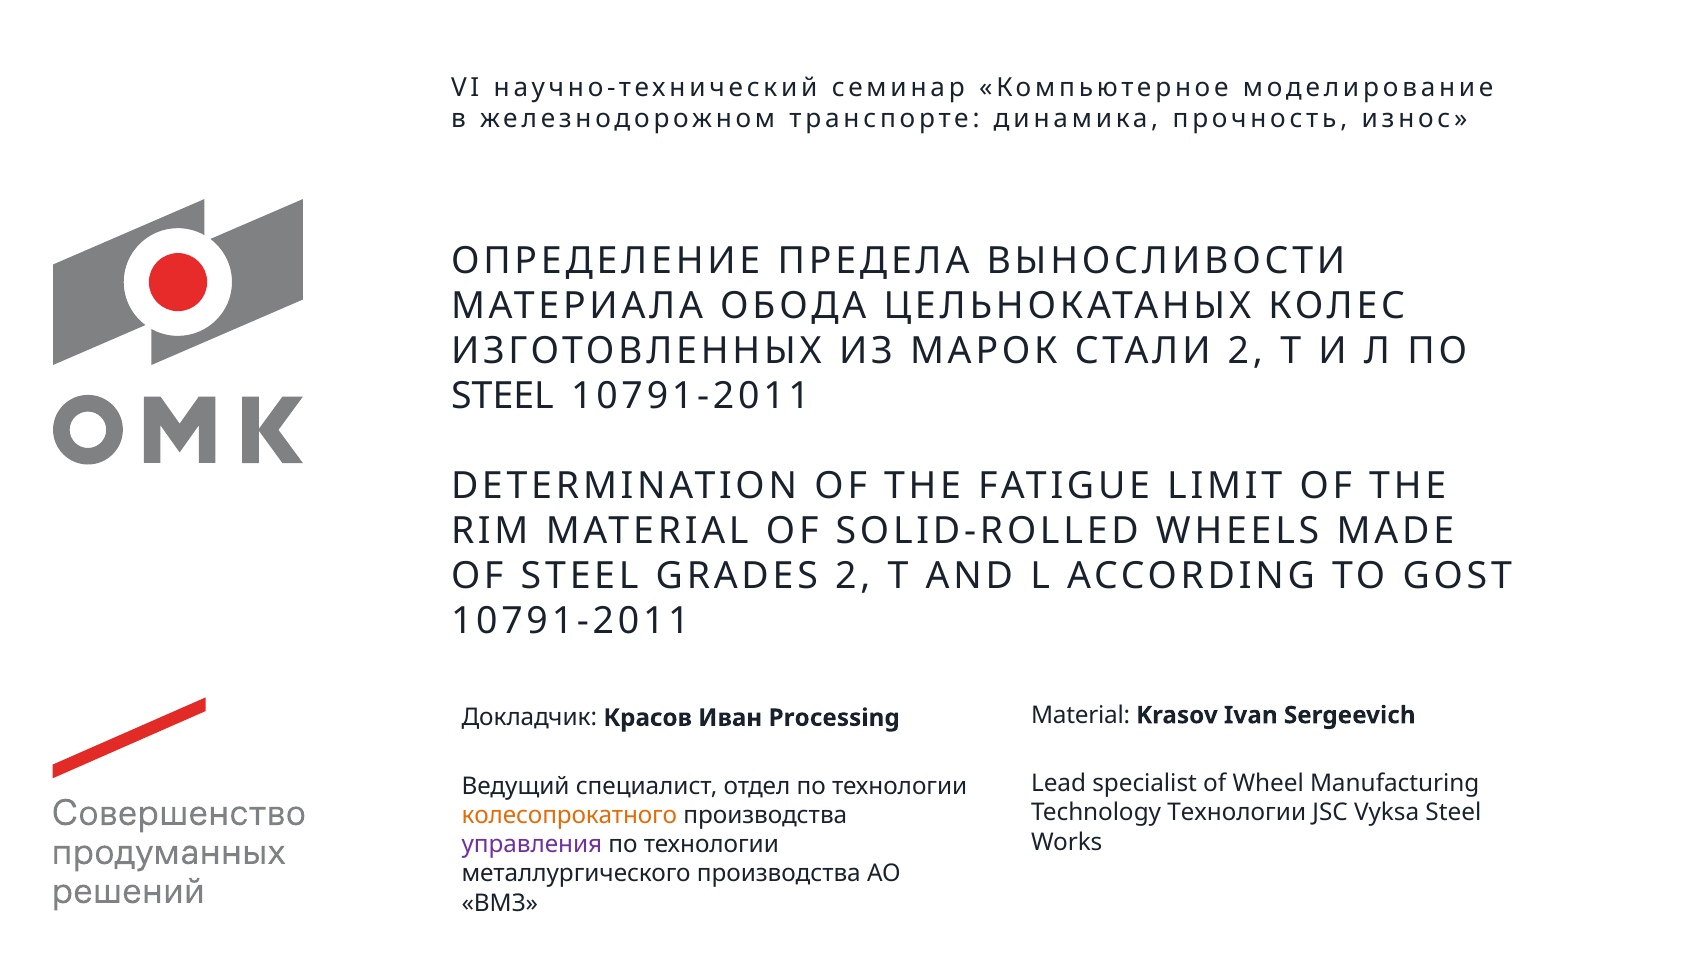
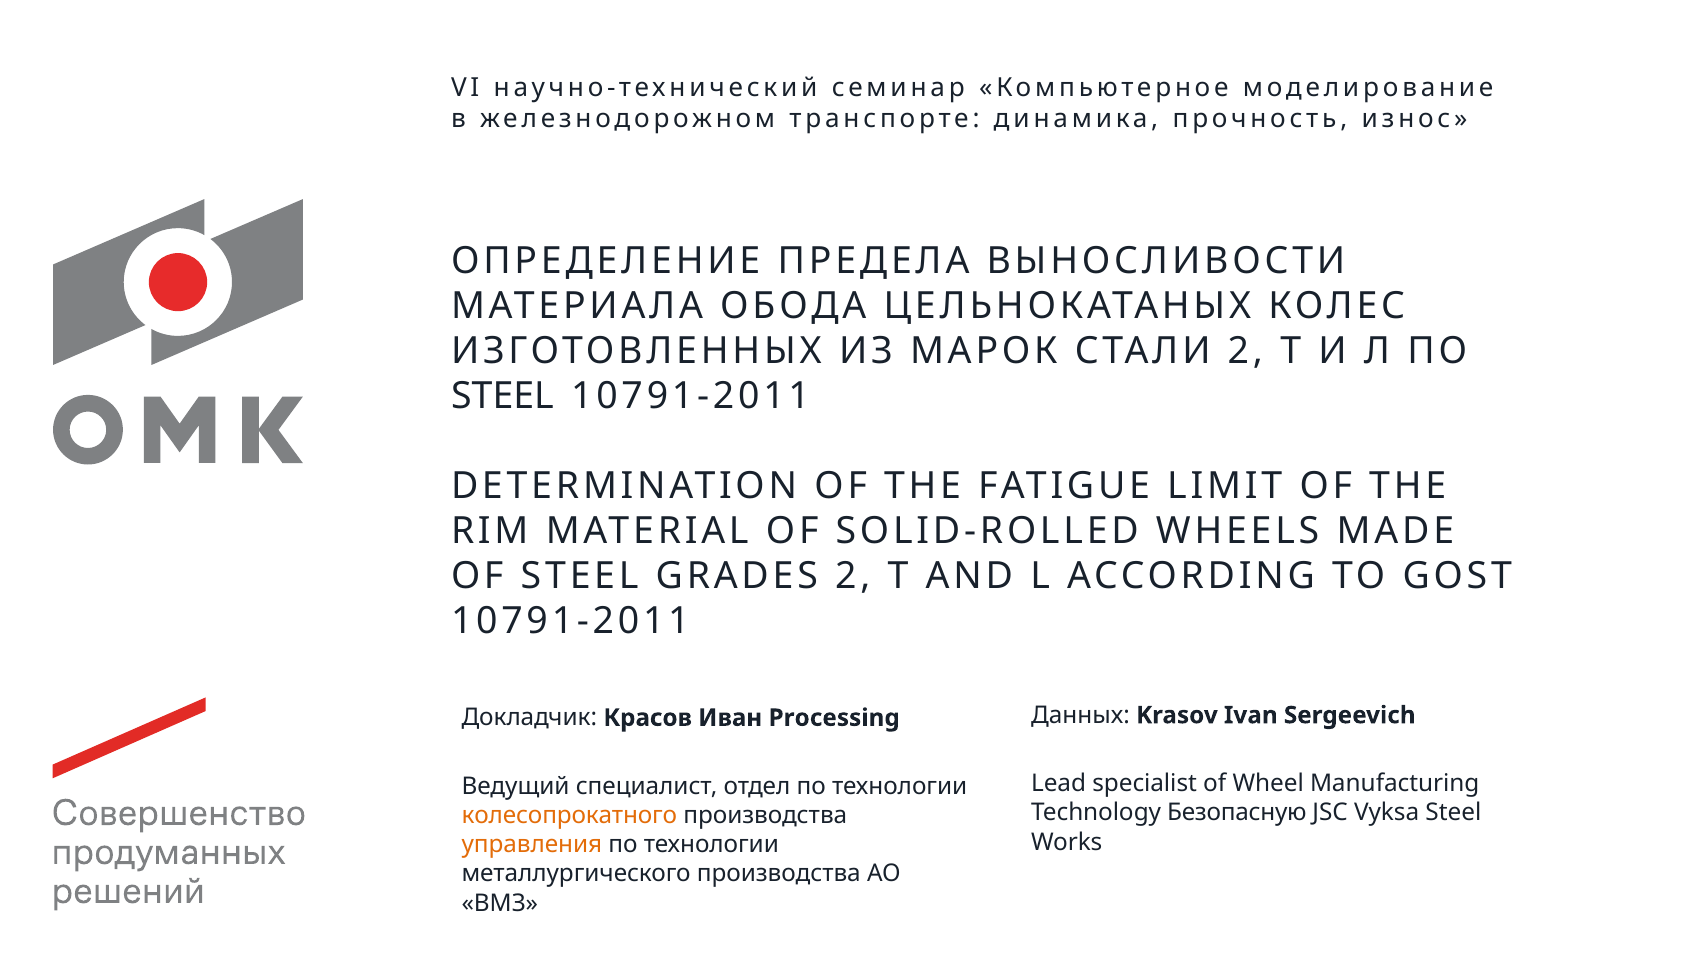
Material: Material -> Данных (1081, 715)
Technology Технологии: Технологии -> Безопасную (1237, 813)
управления colour: purple -> orange (532, 844)
